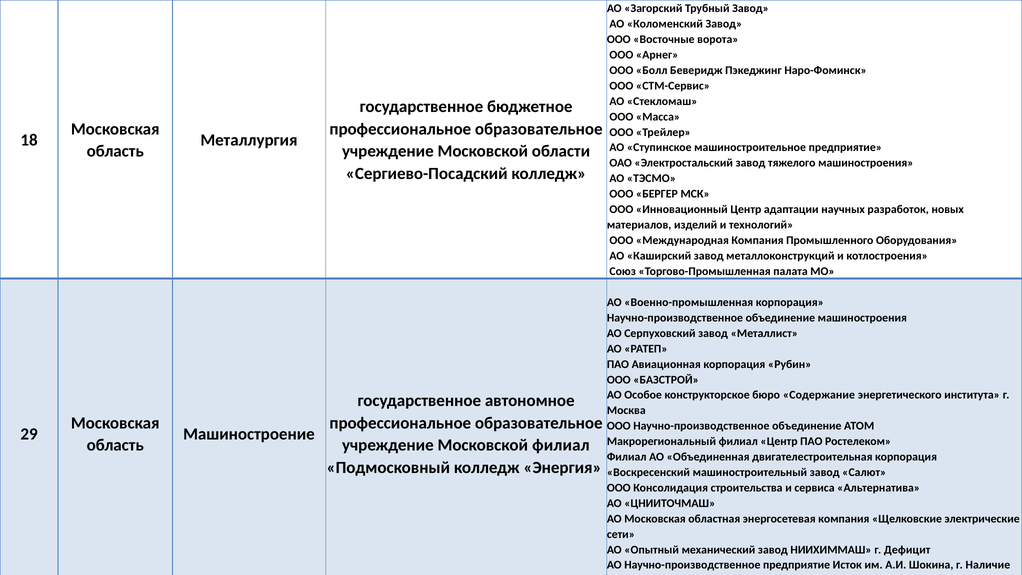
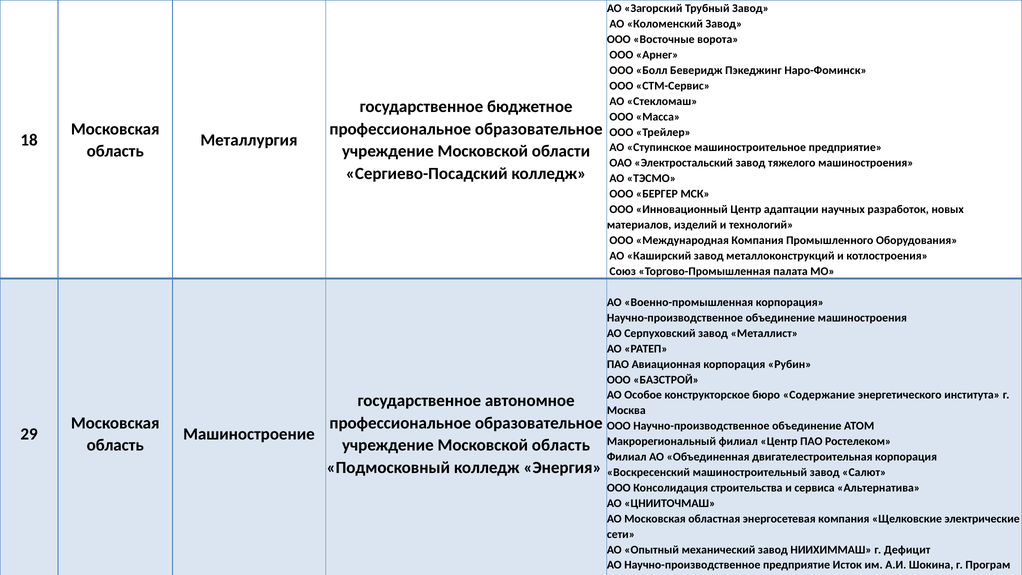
Московской филиал: филиал -> область (561, 445)
Наличие: Наличие -> Програм (988, 565)
